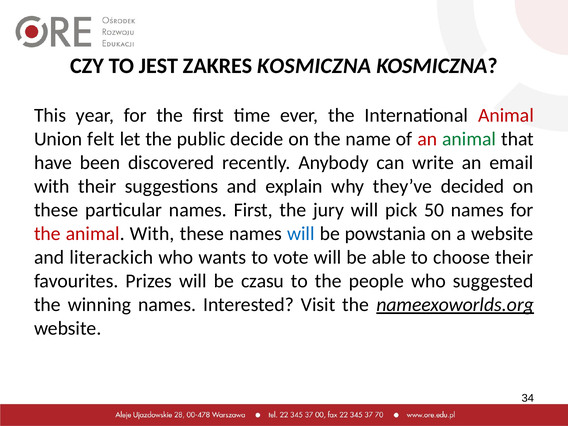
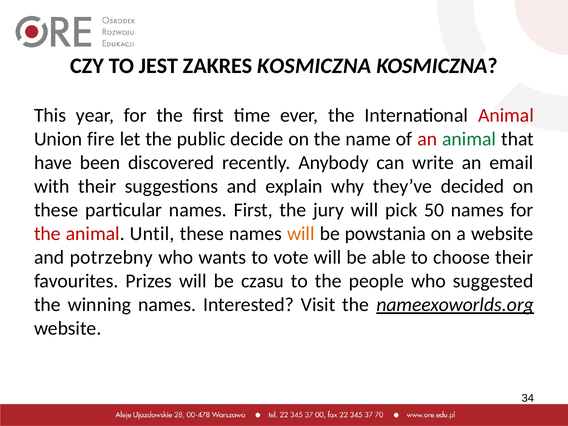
felt: felt -> fire (101, 139)
animal With: With -> Until (152, 234)
will colour: blue -> orange (301, 234)
literackich: literackich -> potrzebny (111, 257)
